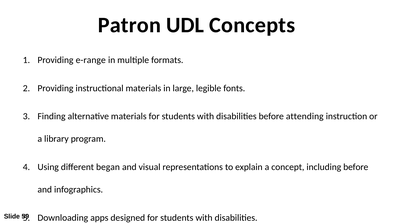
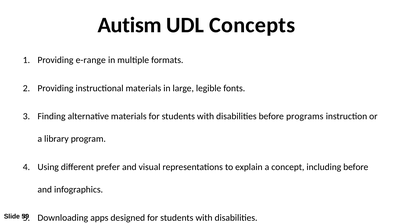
Patron: Patron -> Autism (130, 25)
attending: attending -> programs (305, 117)
began: began -> prefer (108, 167)
